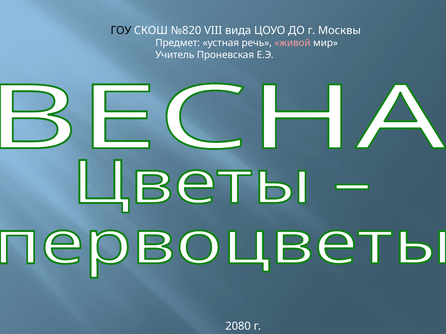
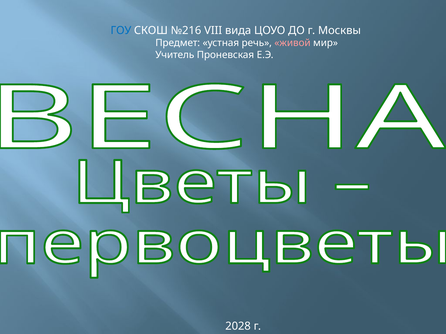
ГОУ colour: black -> blue (121, 31)
№820: №820 -> №216 (186, 31)
2080: 2080 -> 2028 (238, 327)
